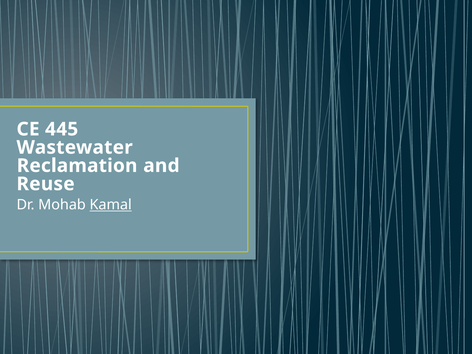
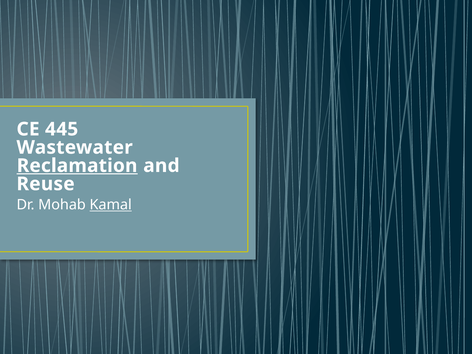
Reclamation underline: none -> present (77, 166)
